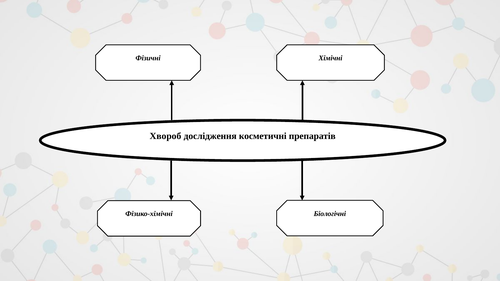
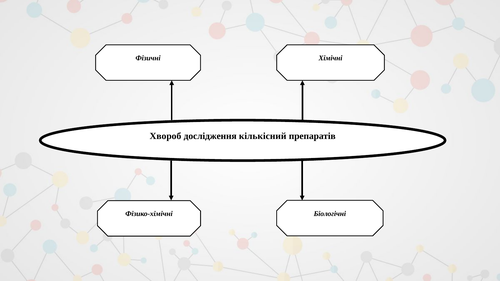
косметичні: косметичні -> кількісний (263, 136)
